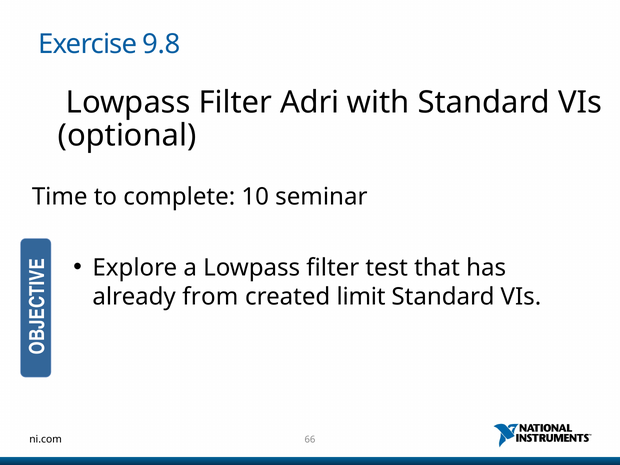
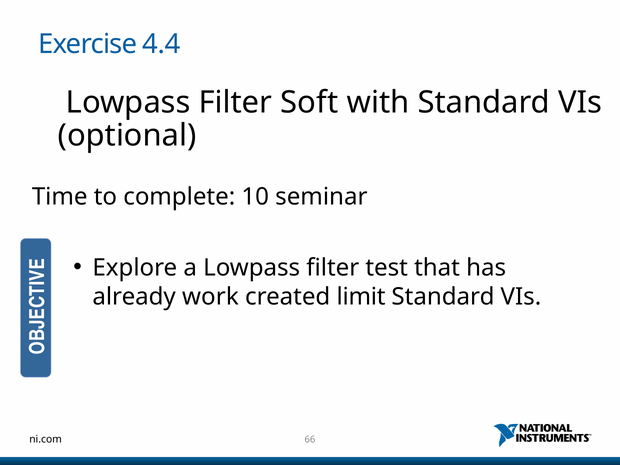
9.8: 9.8 -> 4.4 (161, 44)
Adri: Adri -> Soft (309, 102)
from: from -> work (210, 297)
